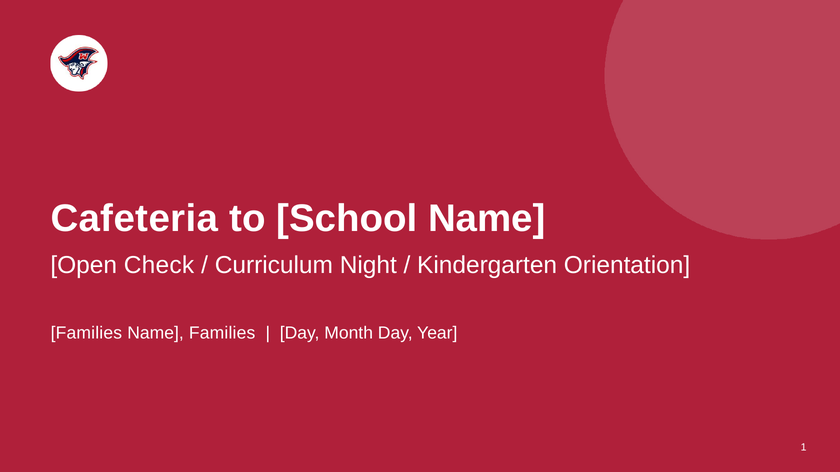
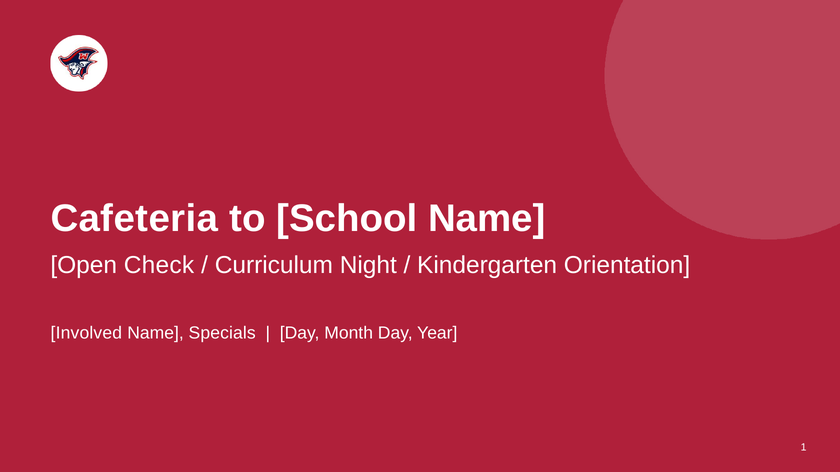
Families: Families -> Involved (86, 333)
Name Families: Families -> Specials (222, 333)
